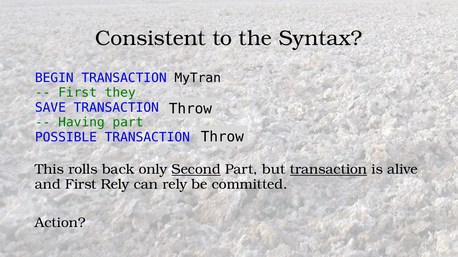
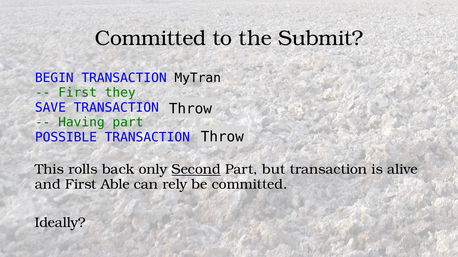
Consistent: Consistent -> Committed (150, 38)
Syntax: Syntax -> Submit (321, 38)
transaction underline: present -> none (328, 170)
First Rely: Rely -> Able (115, 185)
Action: Action -> Ideally (60, 223)
